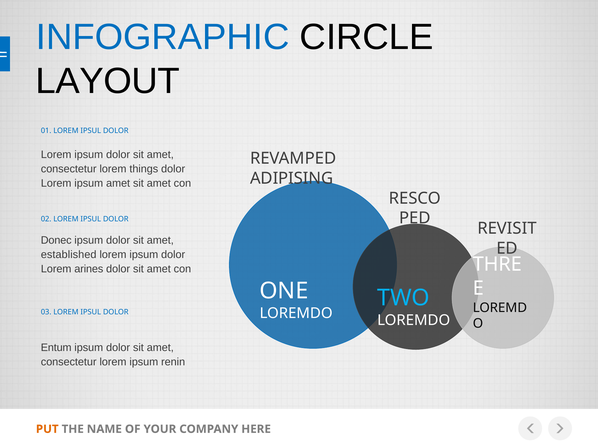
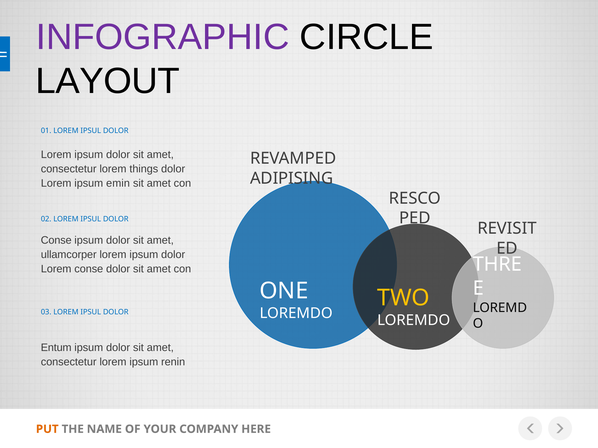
INFOGRAPHIC colour: blue -> purple (163, 37)
ipsum amet: amet -> emin (118, 183)
Donec: Donec -> Conse (56, 241)
established: established -> ullamcorper (69, 255)
Lorem arines: arines -> conse (89, 269)
TWO colour: light blue -> yellow (403, 298)
